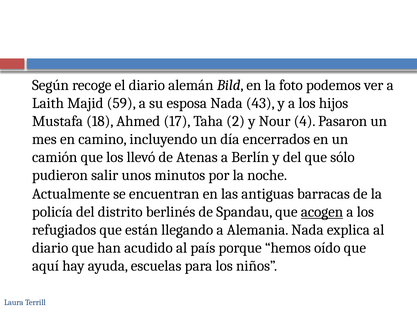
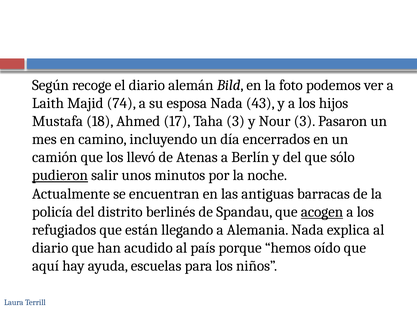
59: 59 -> 74 (121, 103)
Taha 2: 2 -> 3 (236, 121)
Nour 4: 4 -> 3 (305, 121)
pudieron underline: none -> present (60, 175)
